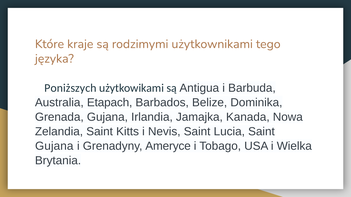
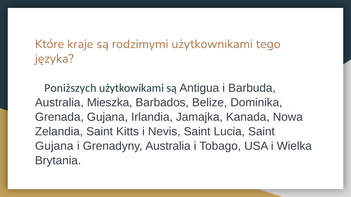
Etapach: Etapach -> Mieszka (110, 103)
Grenadyny Ameryce: Ameryce -> Australia (168, 146)
